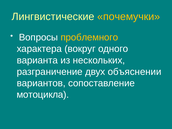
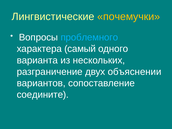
проблемного colour: yellow -> light blue (89, 37)
вокруг: вокруг -> самый (80, 49)
мотоцикла: мотоцикла -> соедините (43, 95)
